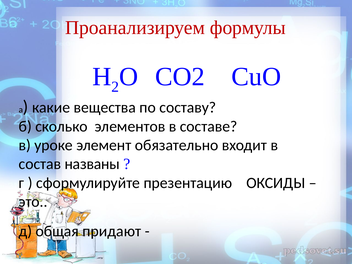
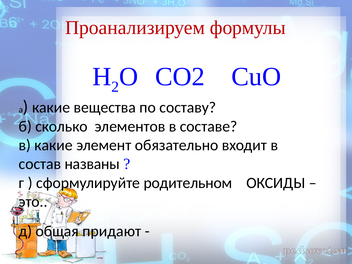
в уроке: уроке -> какие (54, 145)
презентацию: презентацию -> родительном (188, 183)
